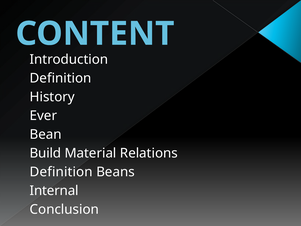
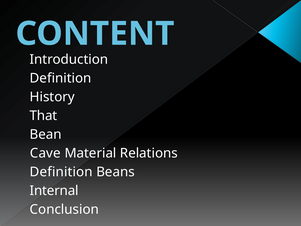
Ever: Ever -> That (43, 116)
Build: Build -> Cave (45, 153)
